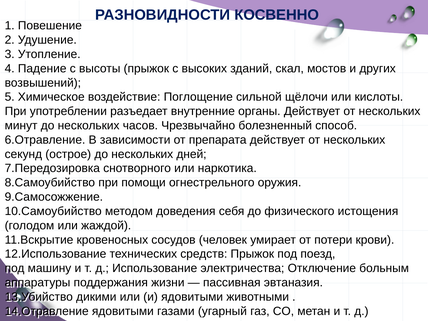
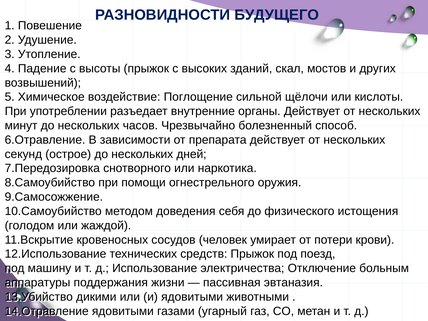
КОСВЕННО: КОСВЕННО -> БУДУЩЕГО (277, 15)
